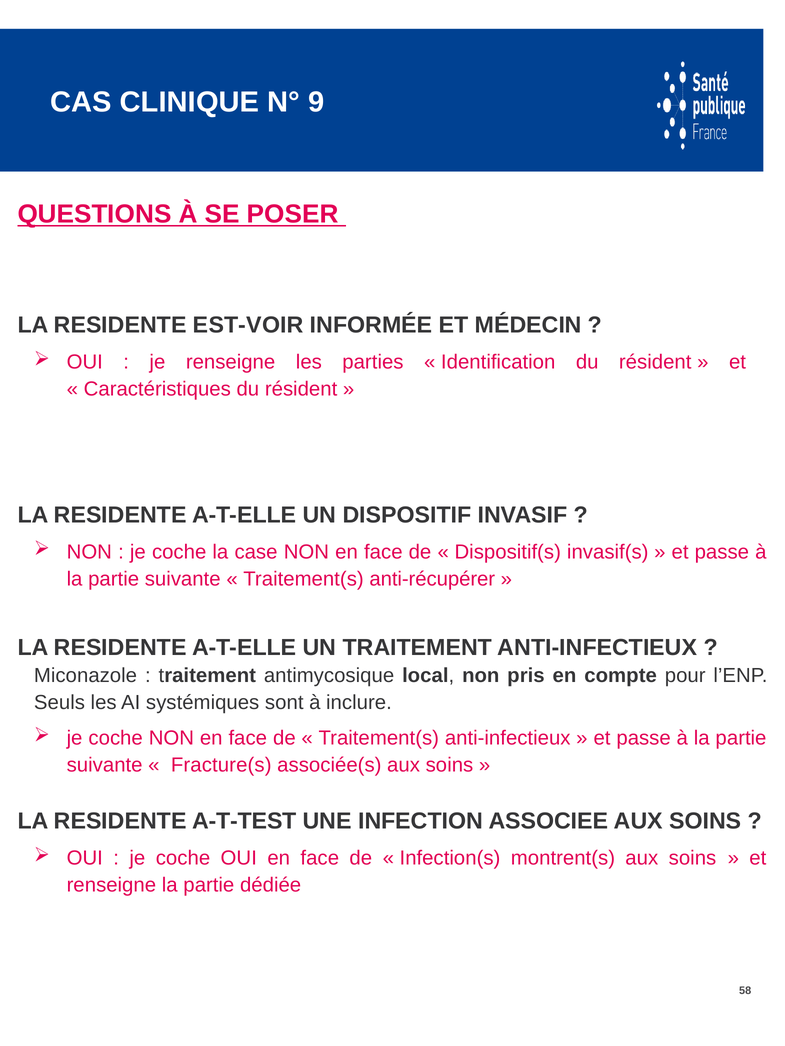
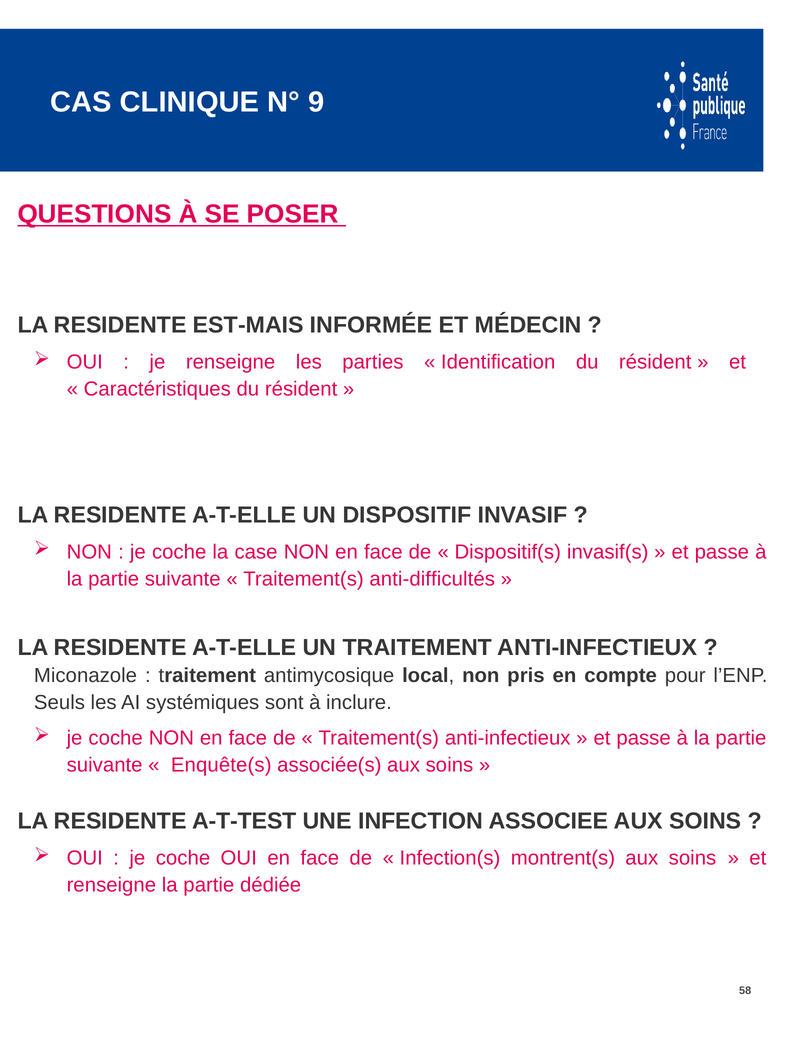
EST-VOIR: EST-VOIR -> EST-MAIS (248, 325)
anti-récupérer: anti-récupérer -> anti-difficultés (432, 579)
Fracture(s: Fracture(s -> Enquête(s (221, 766)
